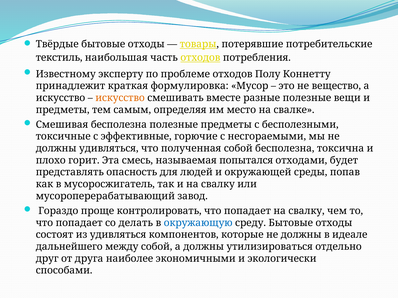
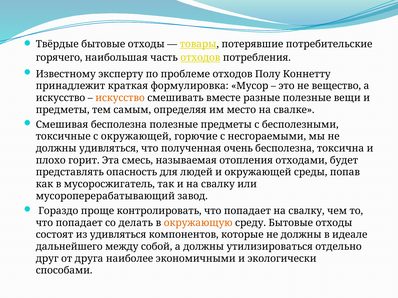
текстиль: текстиль -> горячего (59, 58)
с эффективные: эффективные -> окружающей (136, 137)
полученная собой: собой -> очень (238, 149)
попытался: попытался -> отопления (246, 161)
окружающую colour: blue -> orange (198, 223)
